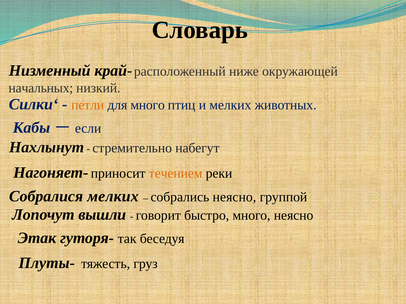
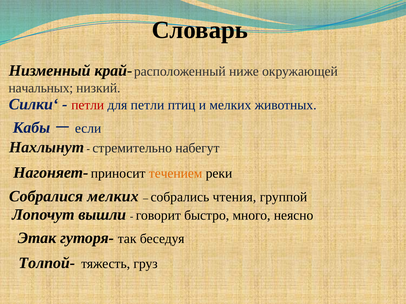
петли colour: orange -> red (88, 105)
для много: много -> петли (147, 105)
собрались неясно: неясно -> чтения (234, 198)
Плуты-: Плуты- -> Толпой- (47, 263)
